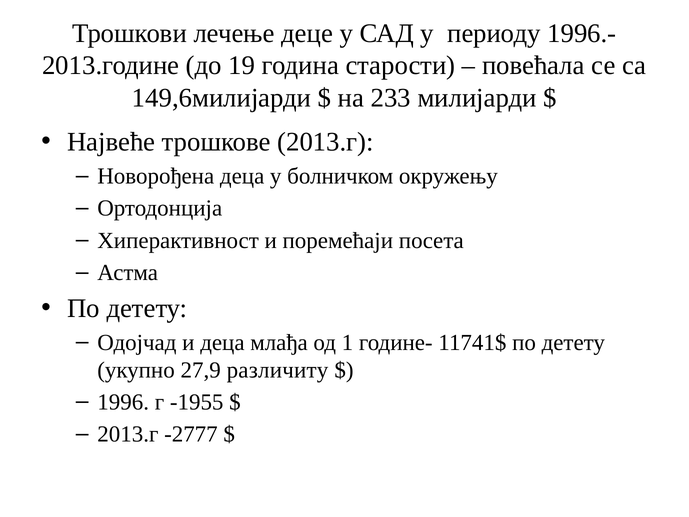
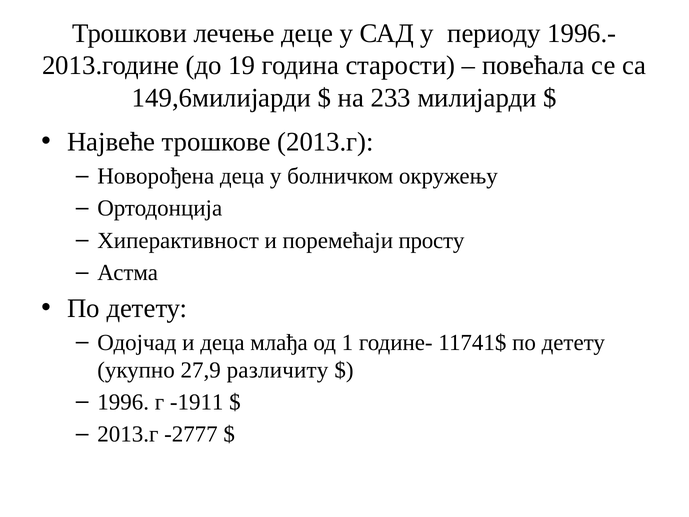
посета: посета -> просту (431, 240)
-1955: -1955 -> -1911 (197, 402)
